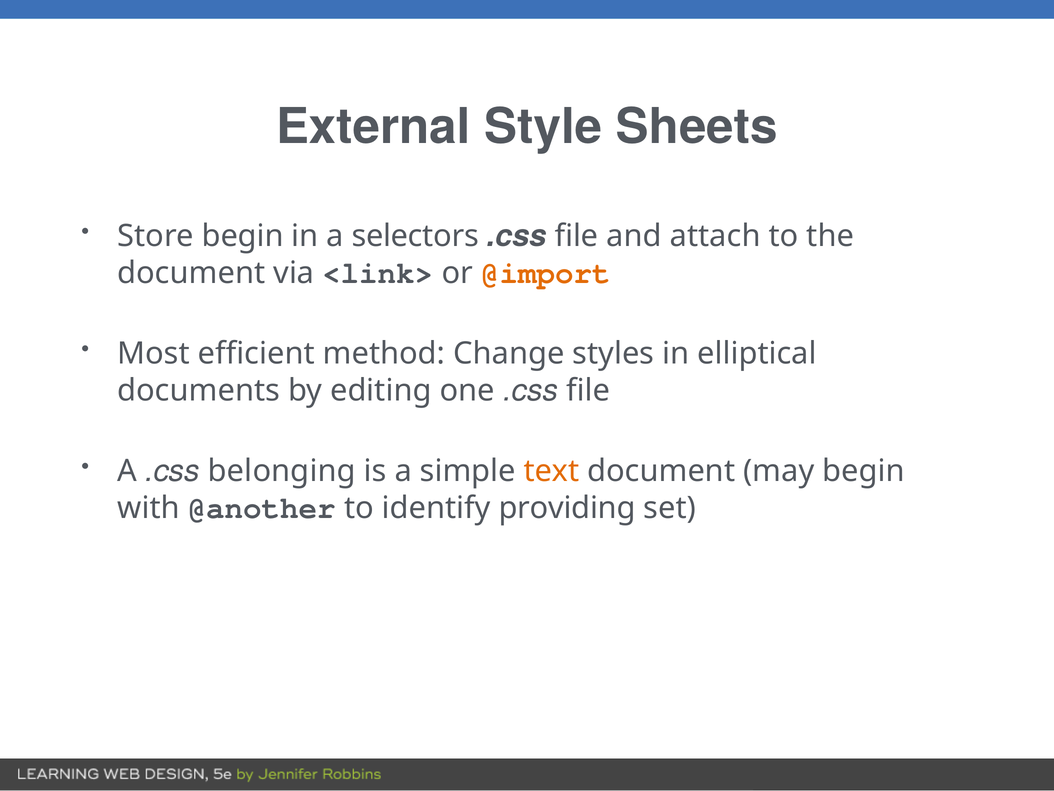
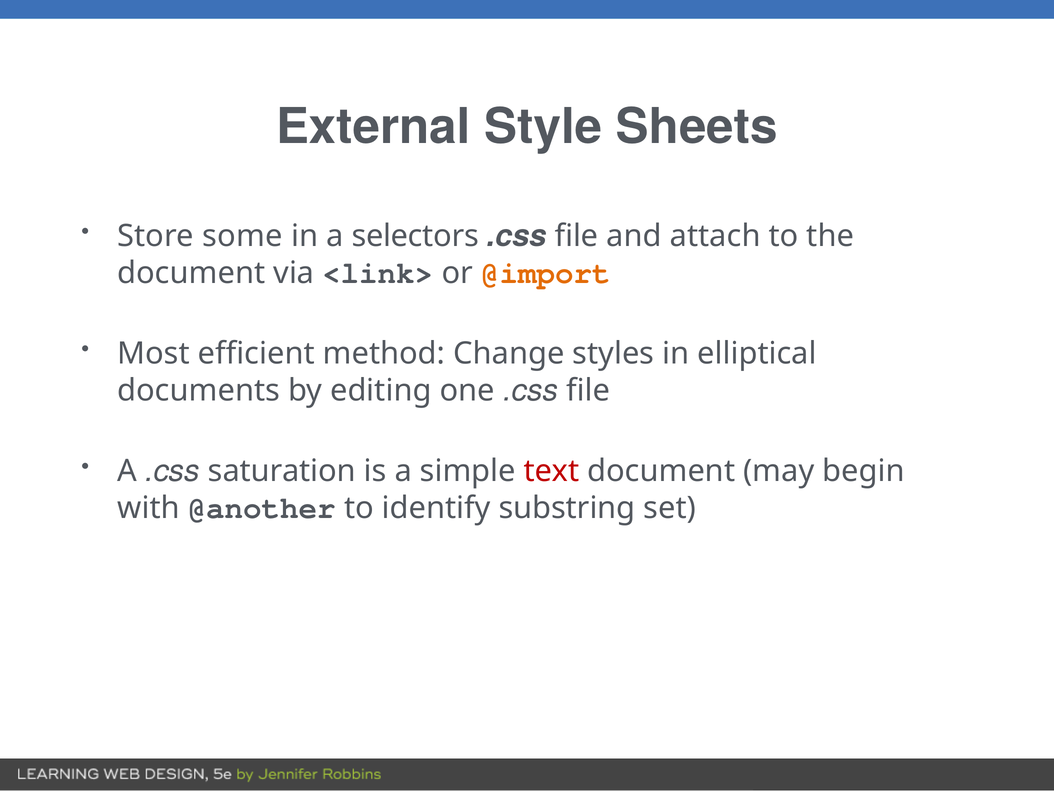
Store begin: begin -> some (242, 236)
belonging: belonging -> saturation (282, 471)
text colour: orange -> red (552, 471)
providing: providing -> substring (567, 508)
